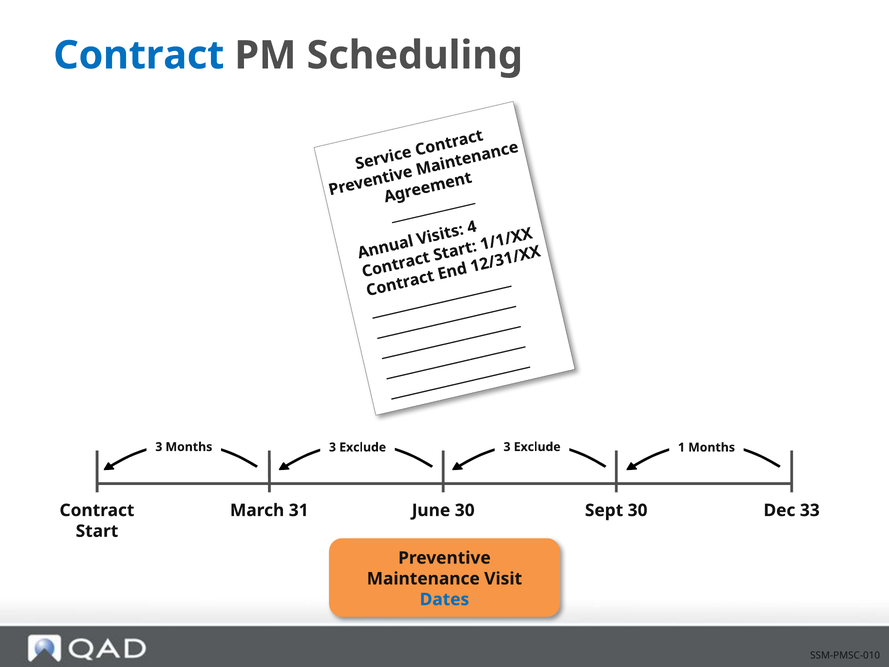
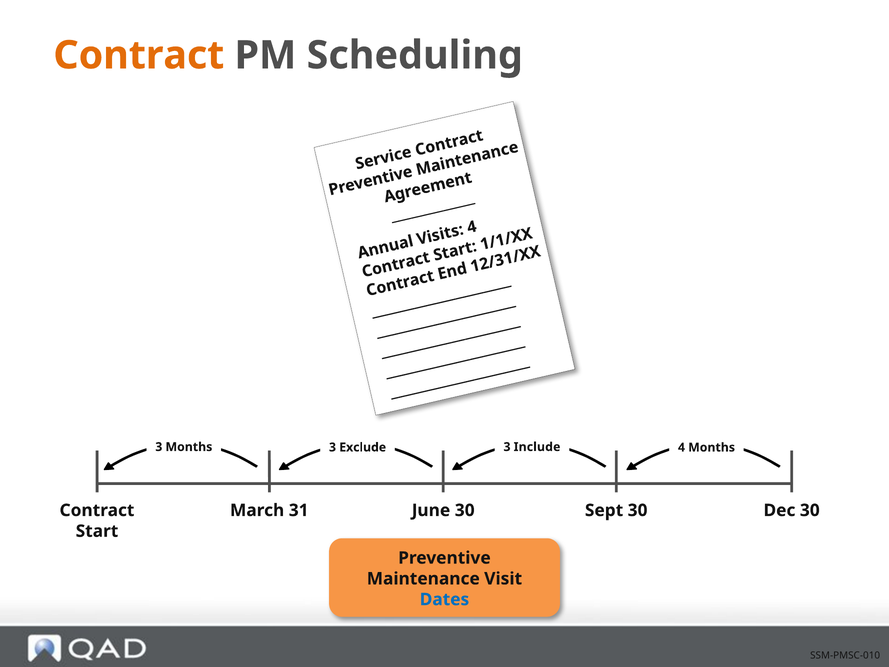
Contract colour: blue -> orange (139, 55)
Exclude: Exclude -> Include (537, 447)
Months 1: 1 -> 4 (681, 447)
Dec 33: 33 -> 30 (810, 510)
